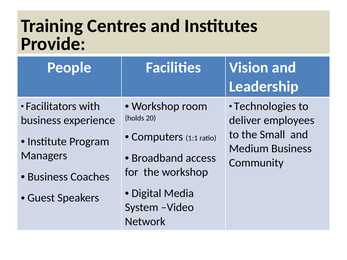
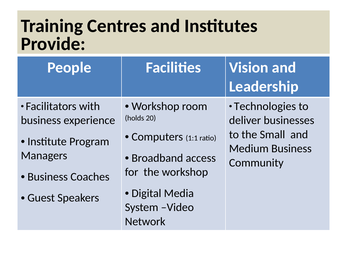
employees: employees -> businesses (289, 121)
